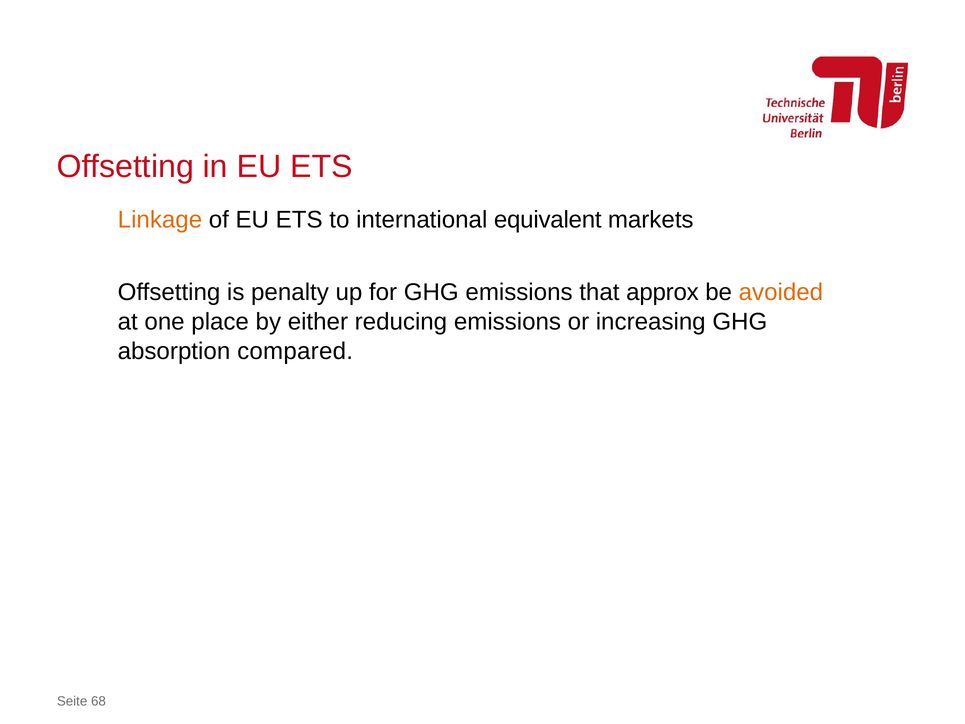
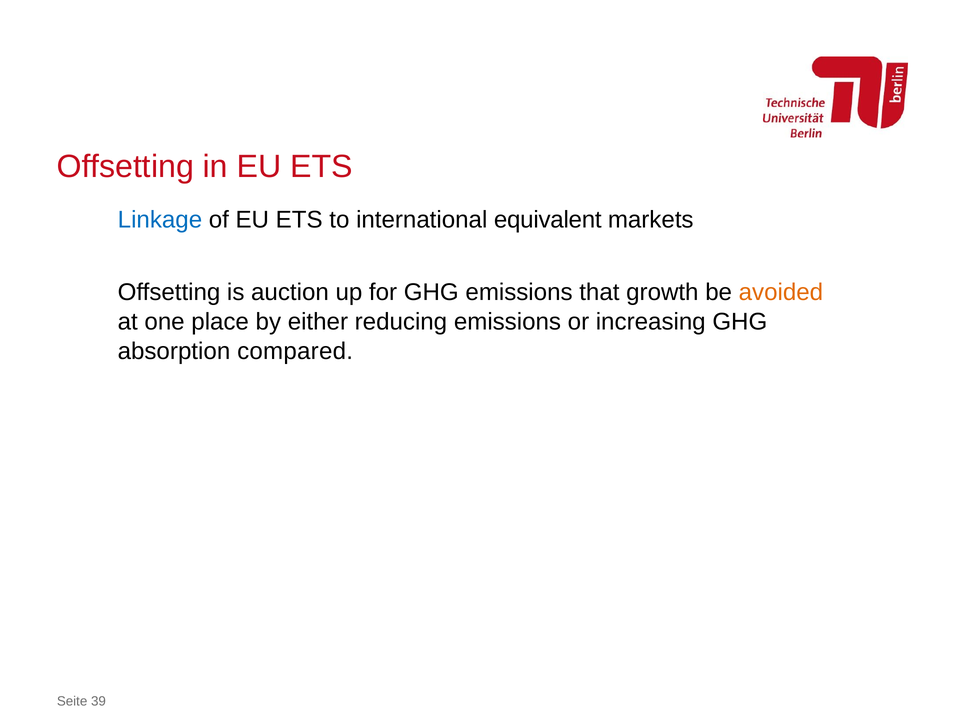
Linkage colour: orange -> blue (160, 220)
penalty: penalty -> auction (290, 292)
approx: approx -> growth (662, 292)
68: 68 -> 39 (98, 701)
